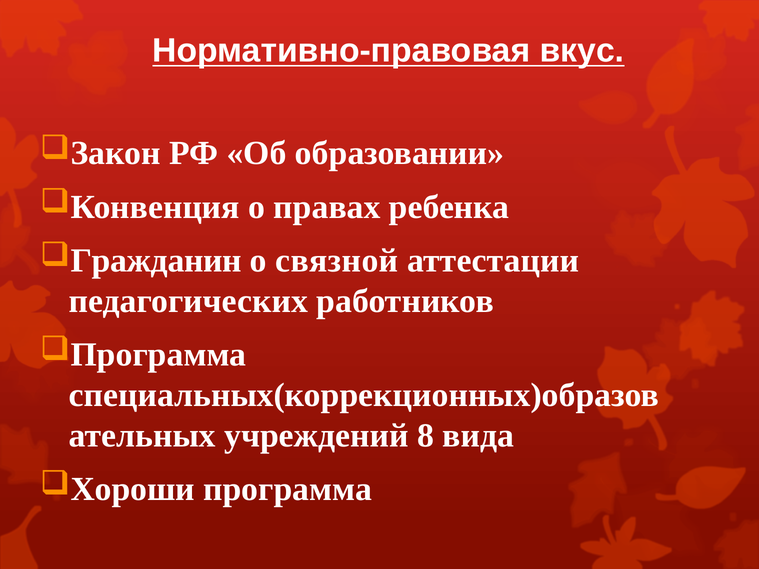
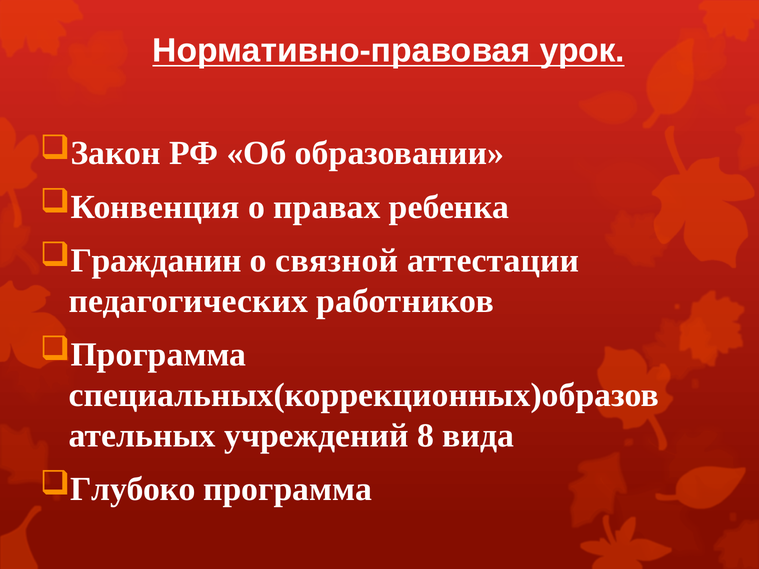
вкус: вкус -> урок (582, 51)
Хороши: Хороши -> Глубоко (133, 489)
